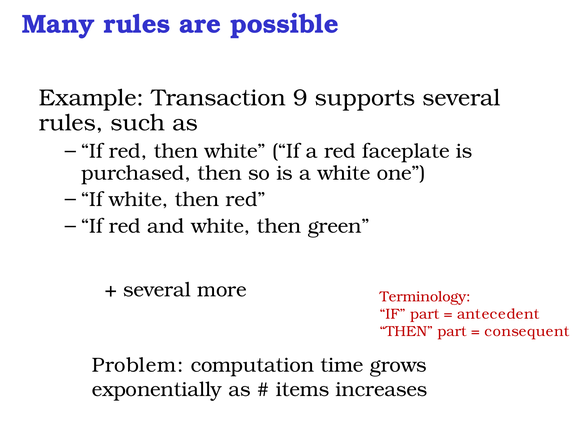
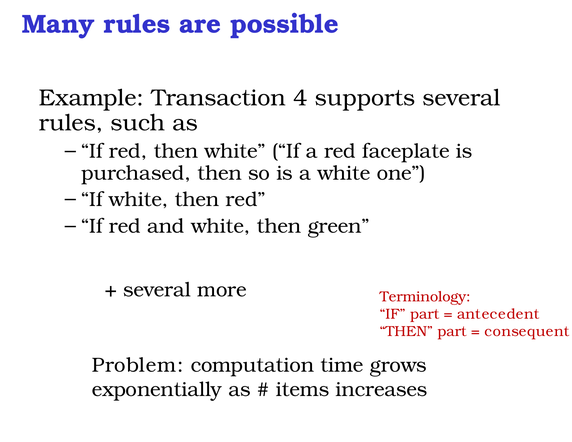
9: 9 -> 4 (300, 98)
